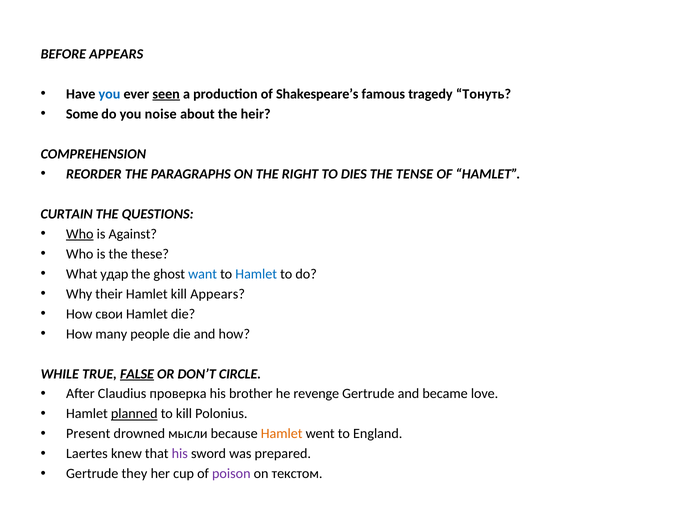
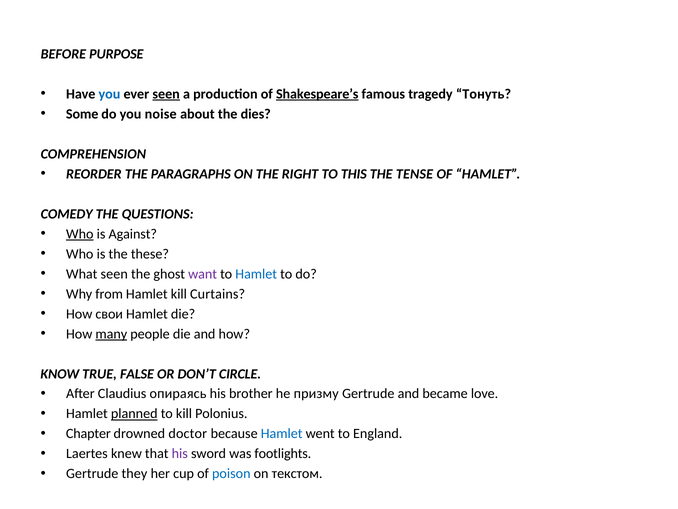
BEFORE APPEARS: APPEARS -> PURPOSE (116, 54)
Shakespeare’s underline: none -> present (317, 94)
heir: heir -> dies (256, 114)
DIES: DIES -> THIS (354, 174)
CURTAIN: CURTAIN -> COMEDY (67, 214)
What удар: удар -> seen (114, 274)
want colour: blue -> purple (203, 274)
their: their -> from (109, 294)
kill Appears: Appears -> Curtains (218, 294)
many underline: none -> present (111, 334)
WHILE: WHILE -> KNOW (60, 373)
FALSE underline: present -> none (137, 373)
проверка: проверка -> опираясь (178, 393)
revenge: revenge -> призму (316, 393)
Present: Present -> Chapter (88, 433)
мысли: мысли -> doctor (188, 433)
Hamlet colour: orange -> blue (282, 433)
prepared: prepared -> footlights (283, 453)
poison colour: purple -> blue (231, 473)
